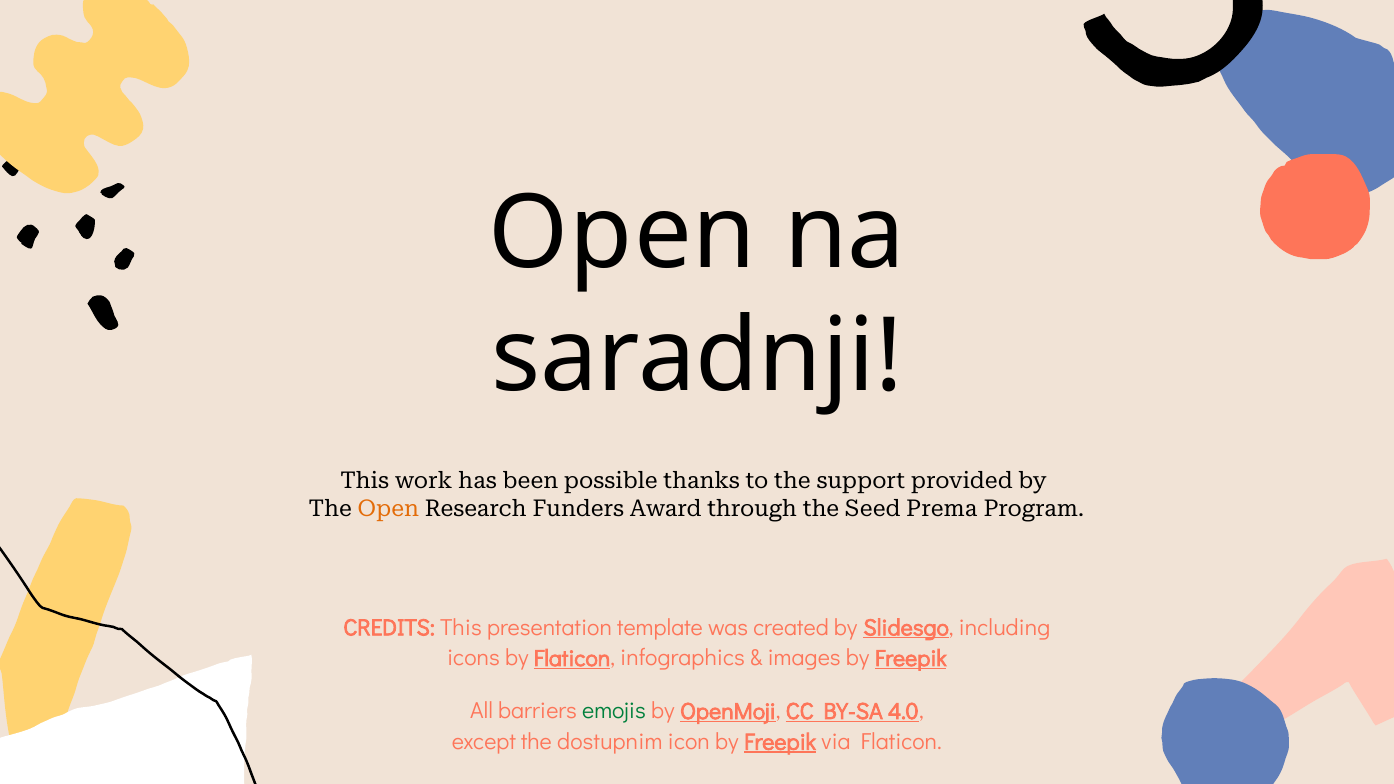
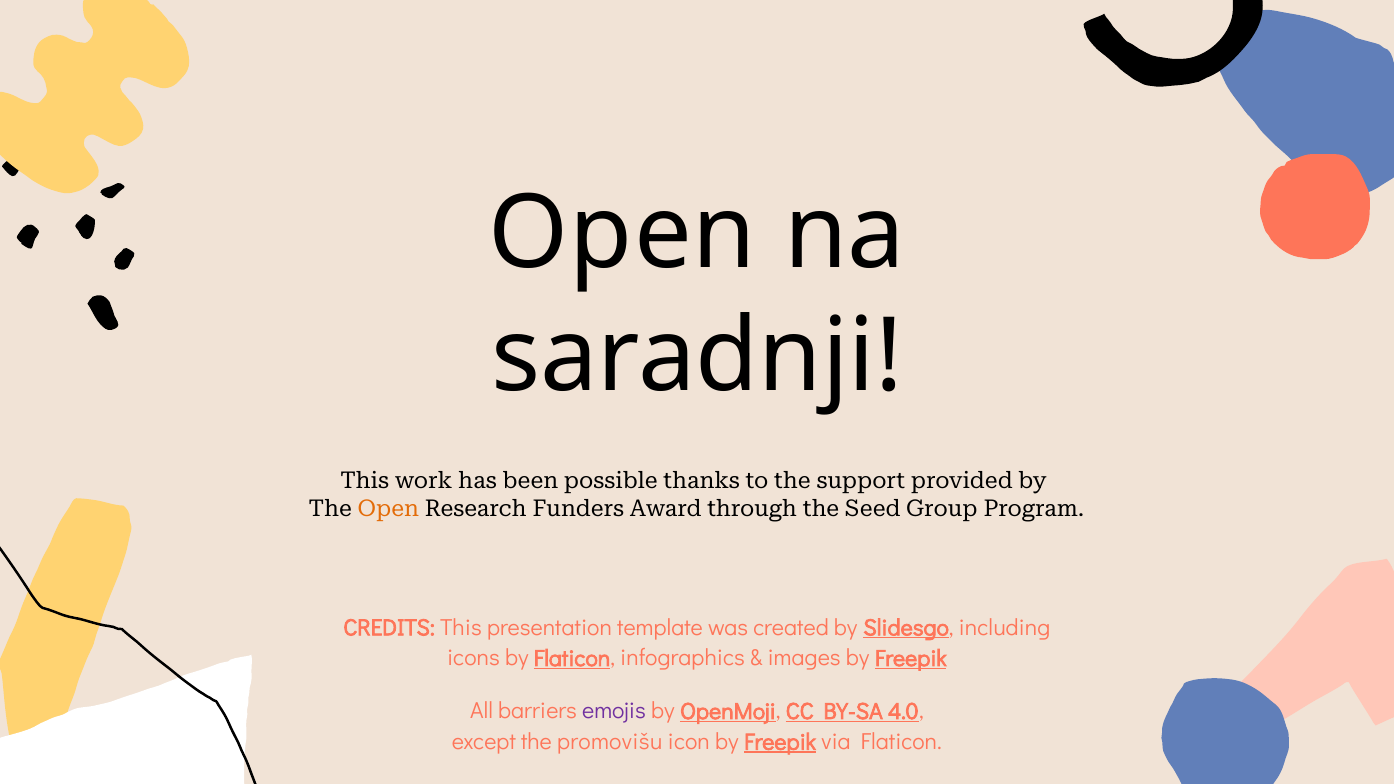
Prema: Prema -> Group (942, 509)
emojis colour: green -> purple (614, 711)
dostupnim: dostupnim -> promovišu (610, 742)
